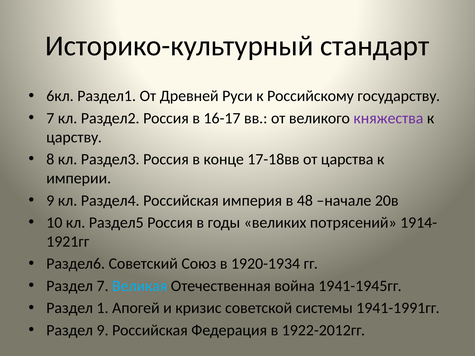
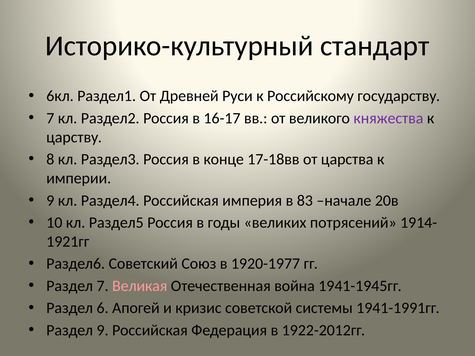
48: 48 -> 83 (305, 201)
1920-1934: 1920-1934 -> 1920-1977 (266, 264)
Великая colour: light blue -> pink (140, 286)
1: 1 -> 6 (103, 308)
